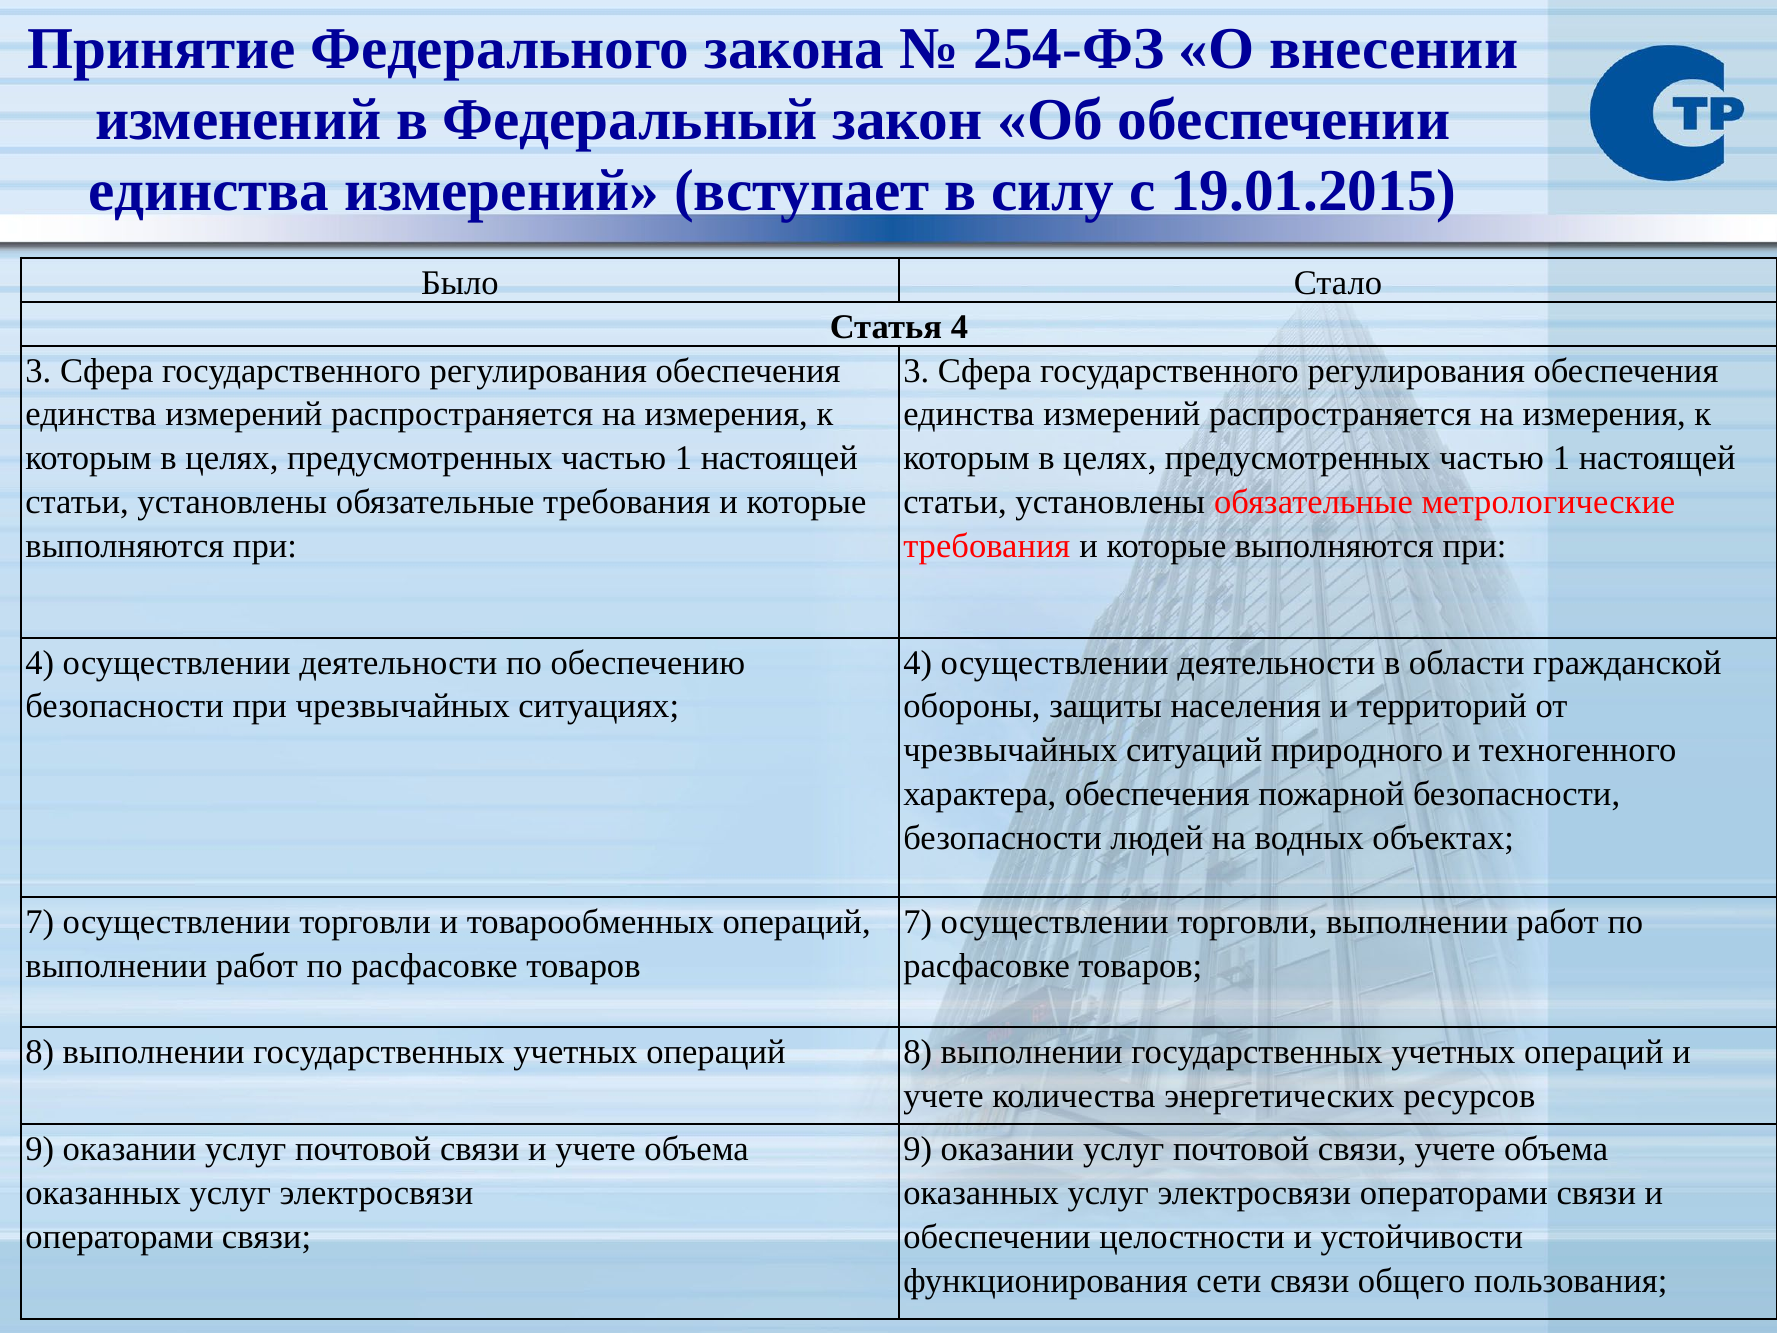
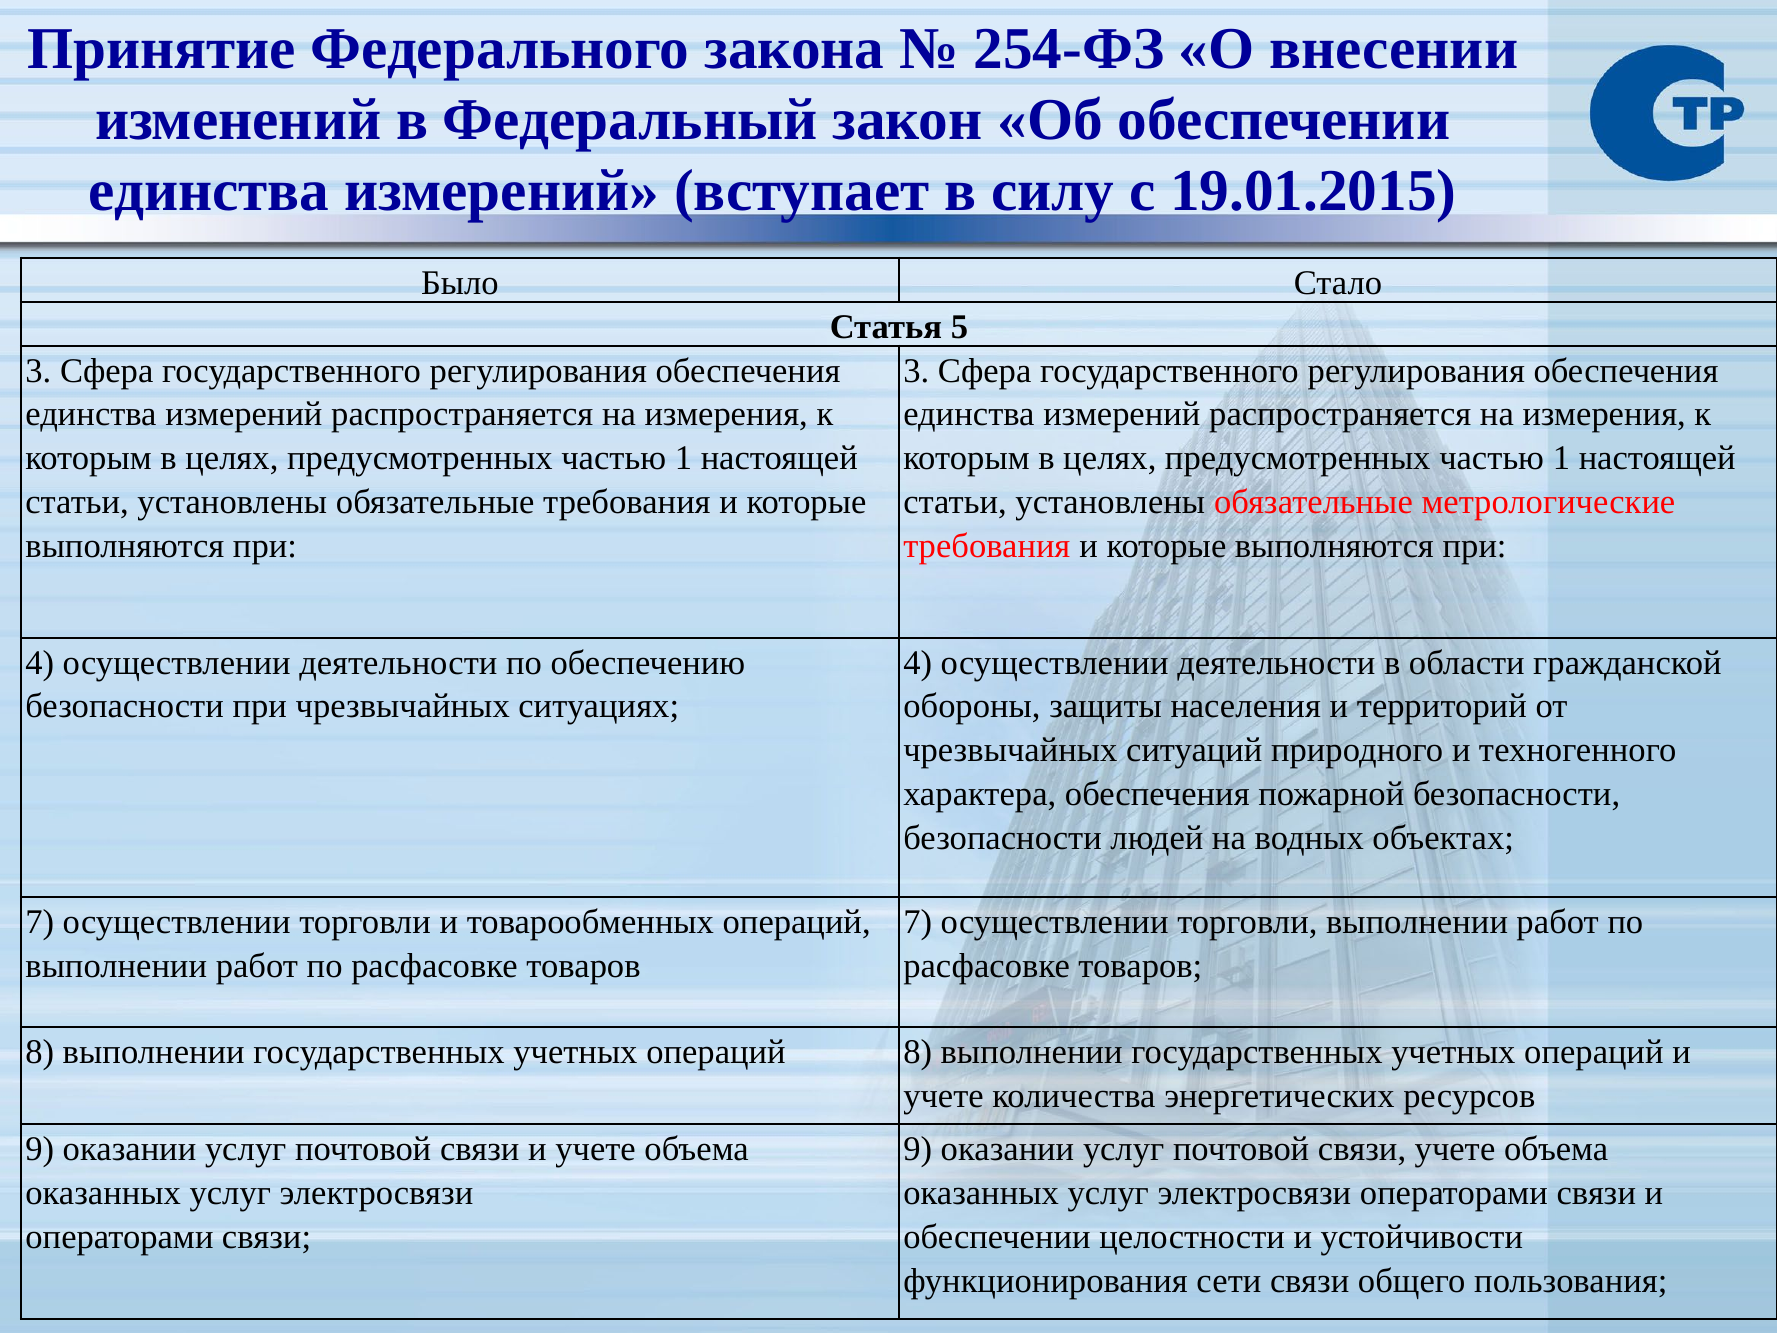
Статья 4: 4 -> 5 (960, 327)
